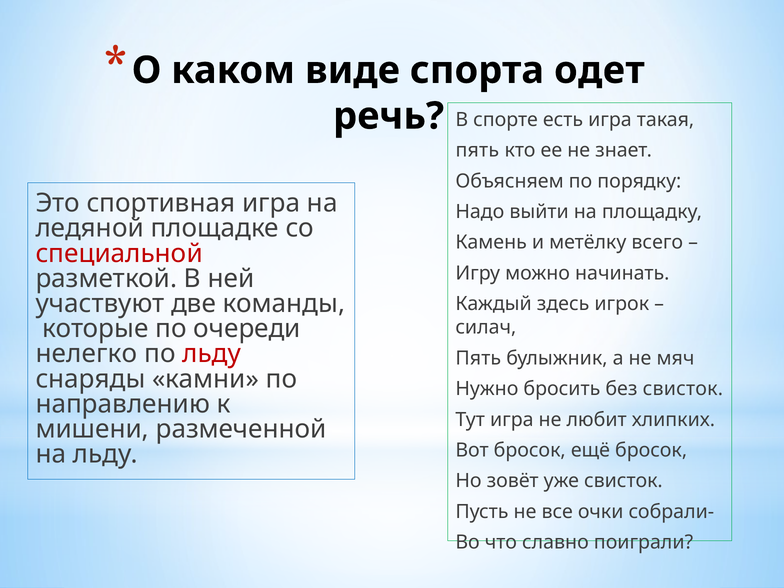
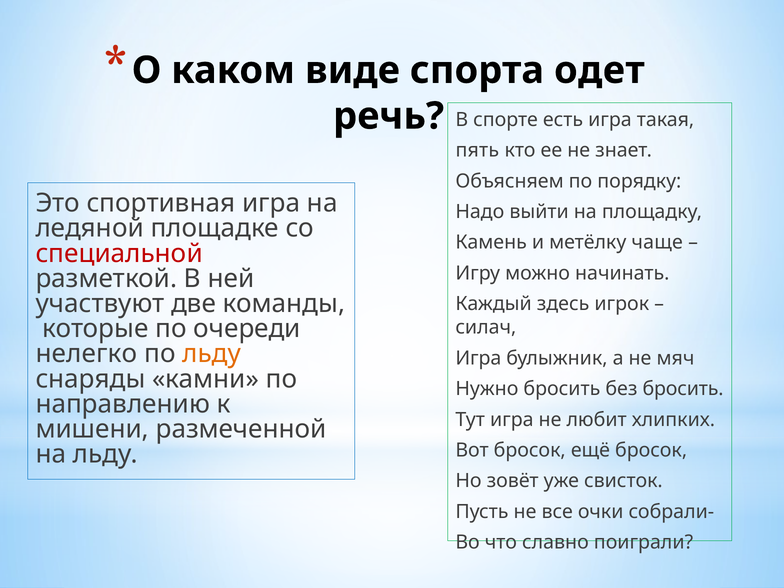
всего: всего -> чаще (657, 242)
льду colour: red -> orange (212, 354)
Пять: Пять -> Игра (478, 358)
без свисток: свисток -> бросить (683, 389)
